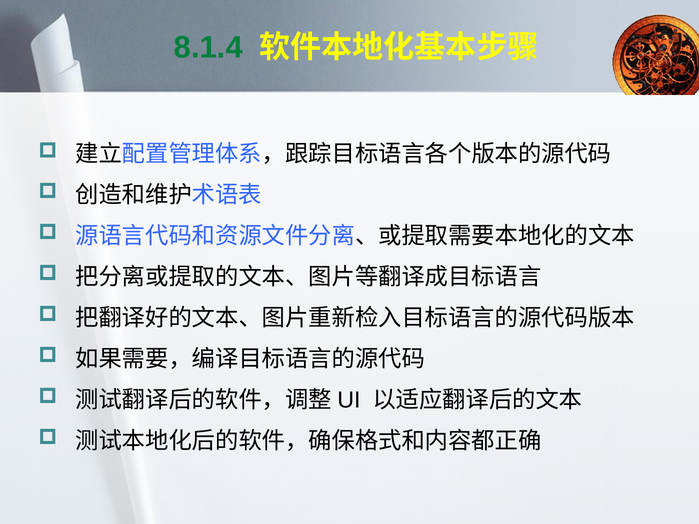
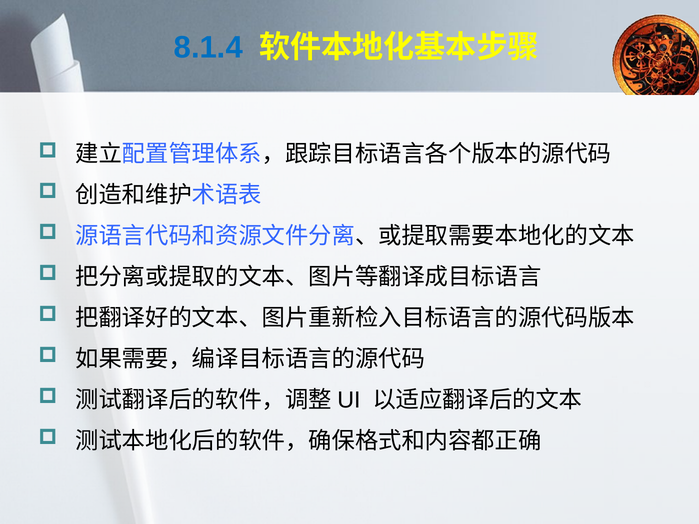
8.1.4 colour: green -> blue (208, 47)
